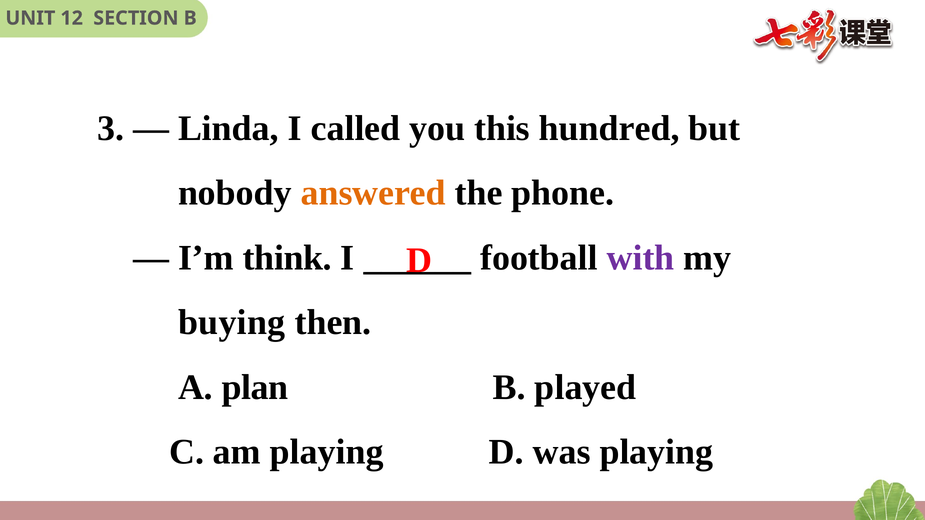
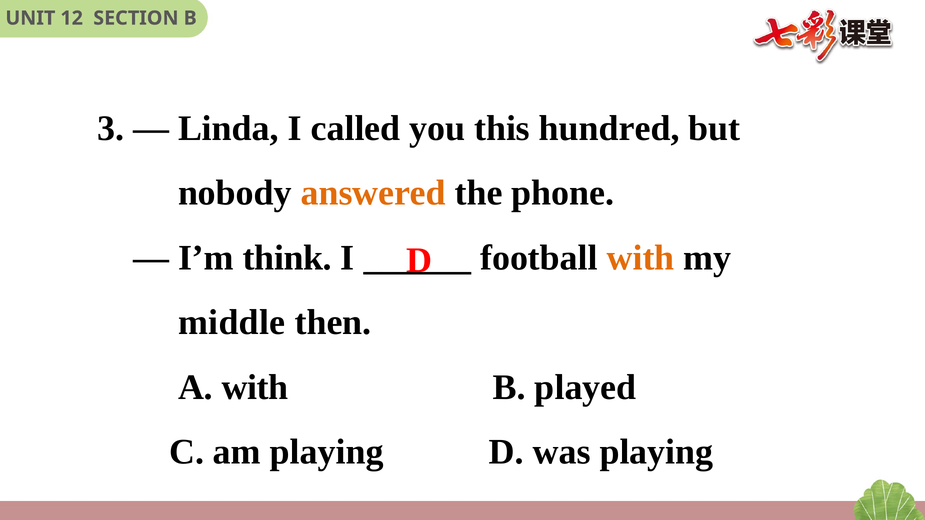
with colour: purple -> orange (641, 258)
buying: buying -> middle (232, 323)
A plan: plan -> with (255, 387)
